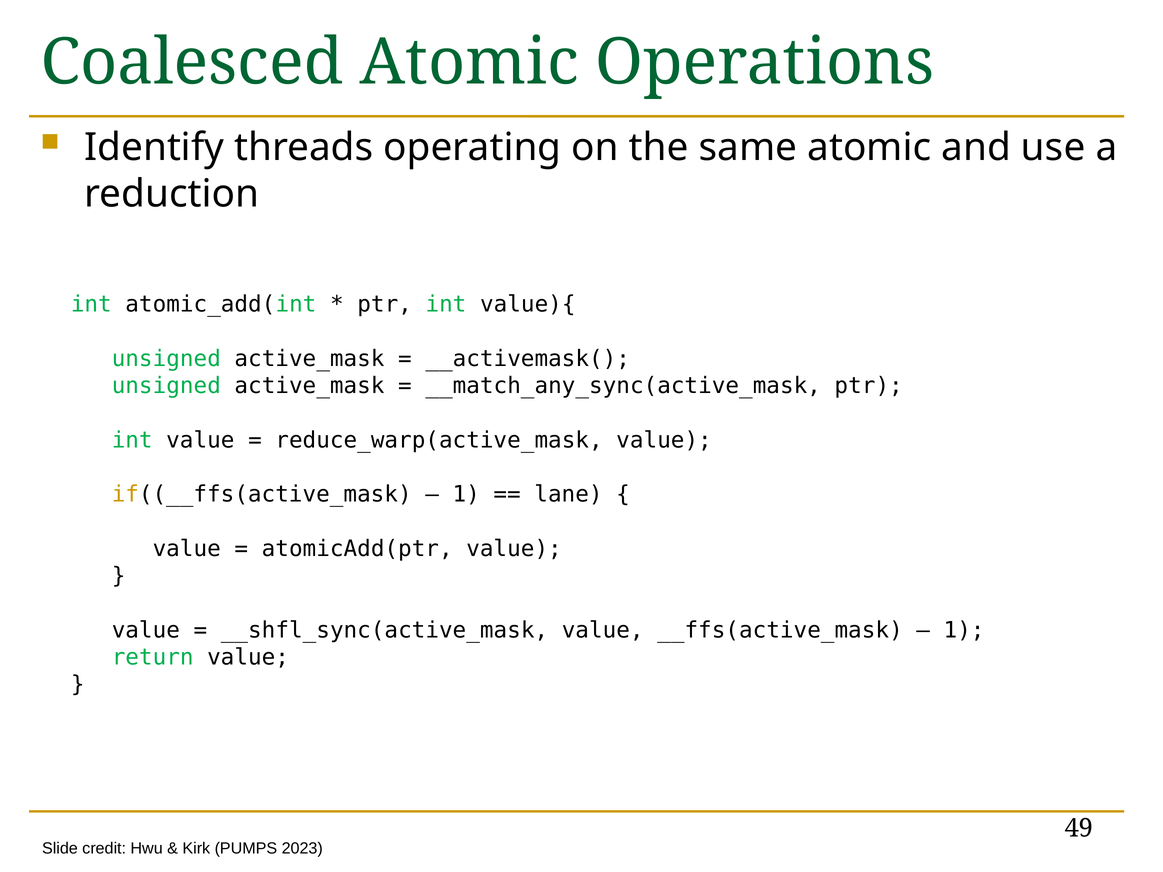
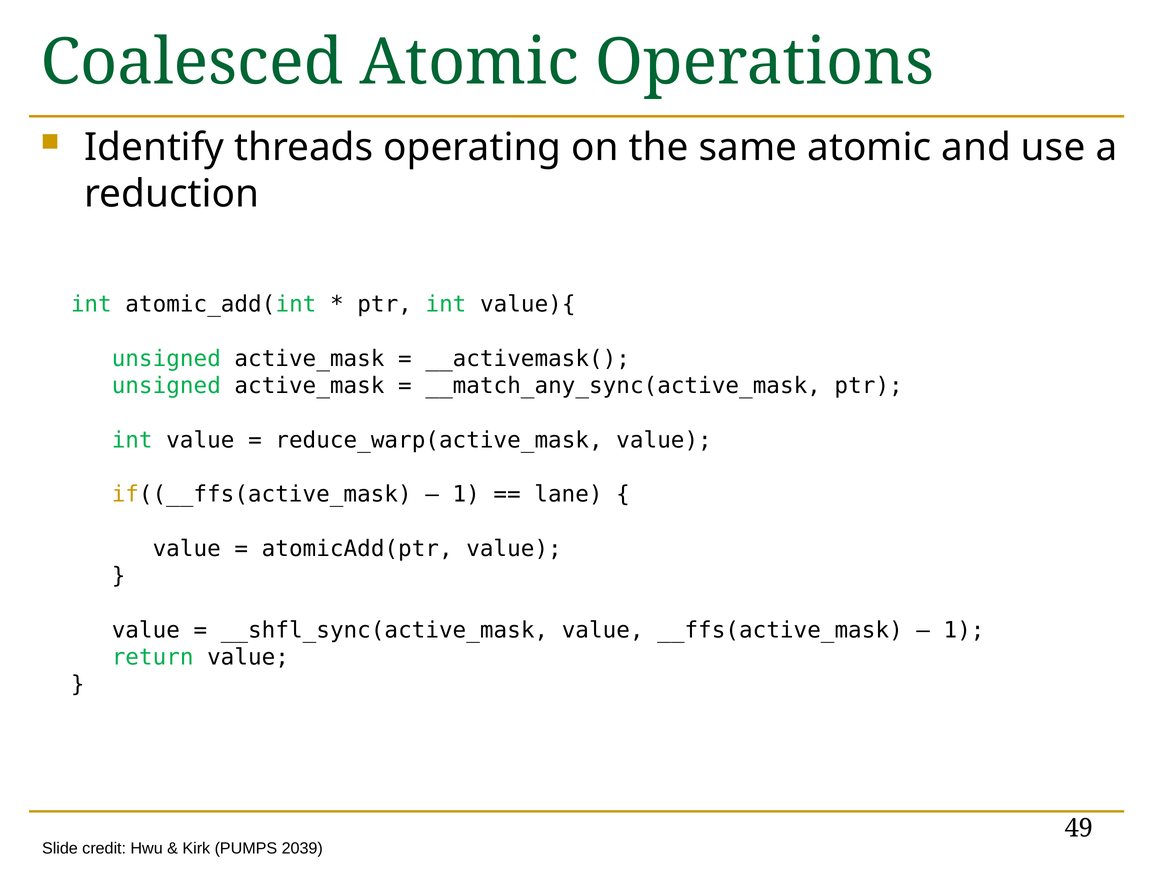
2023: 2023 -> 2039 (302, 849)
